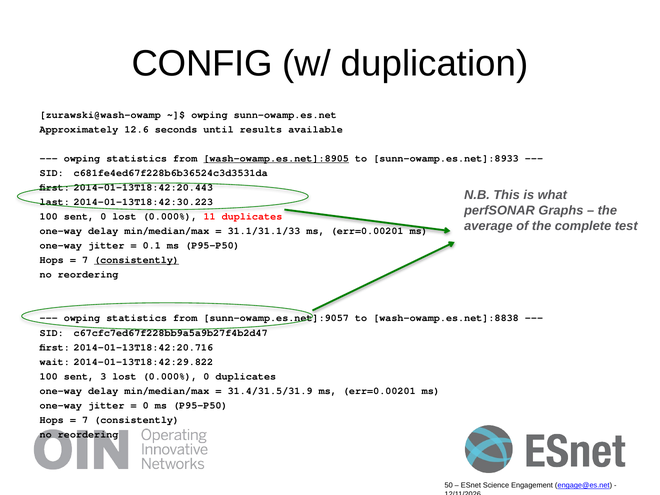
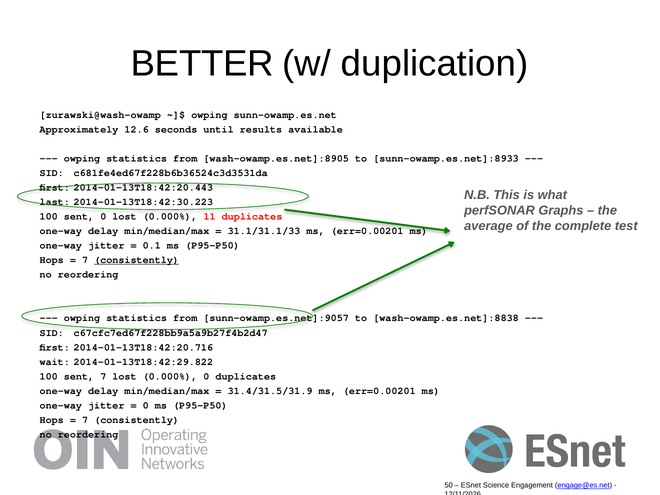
CONFIG: CONFIG -> BETTER (202, 64)
wash-owamp.es.net]:8905 underline: present -> none (276, 158)
sent 3: 3 -> 7 (103, 376)
